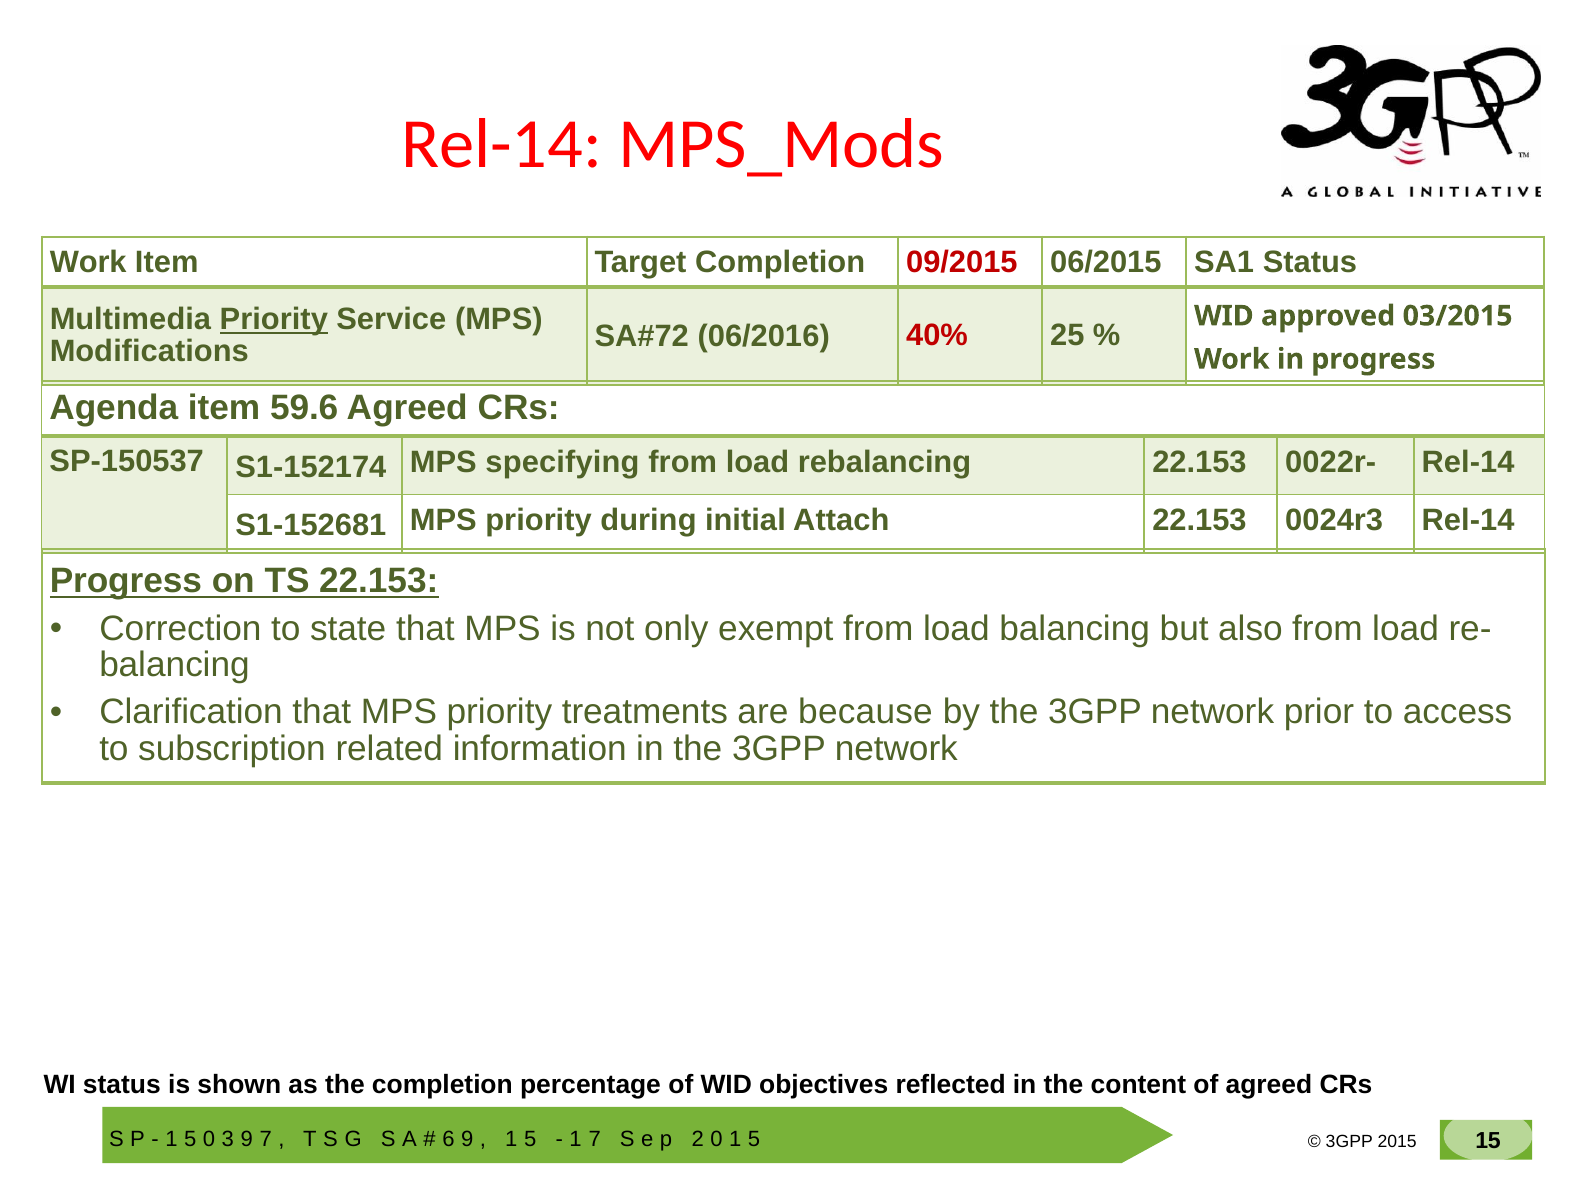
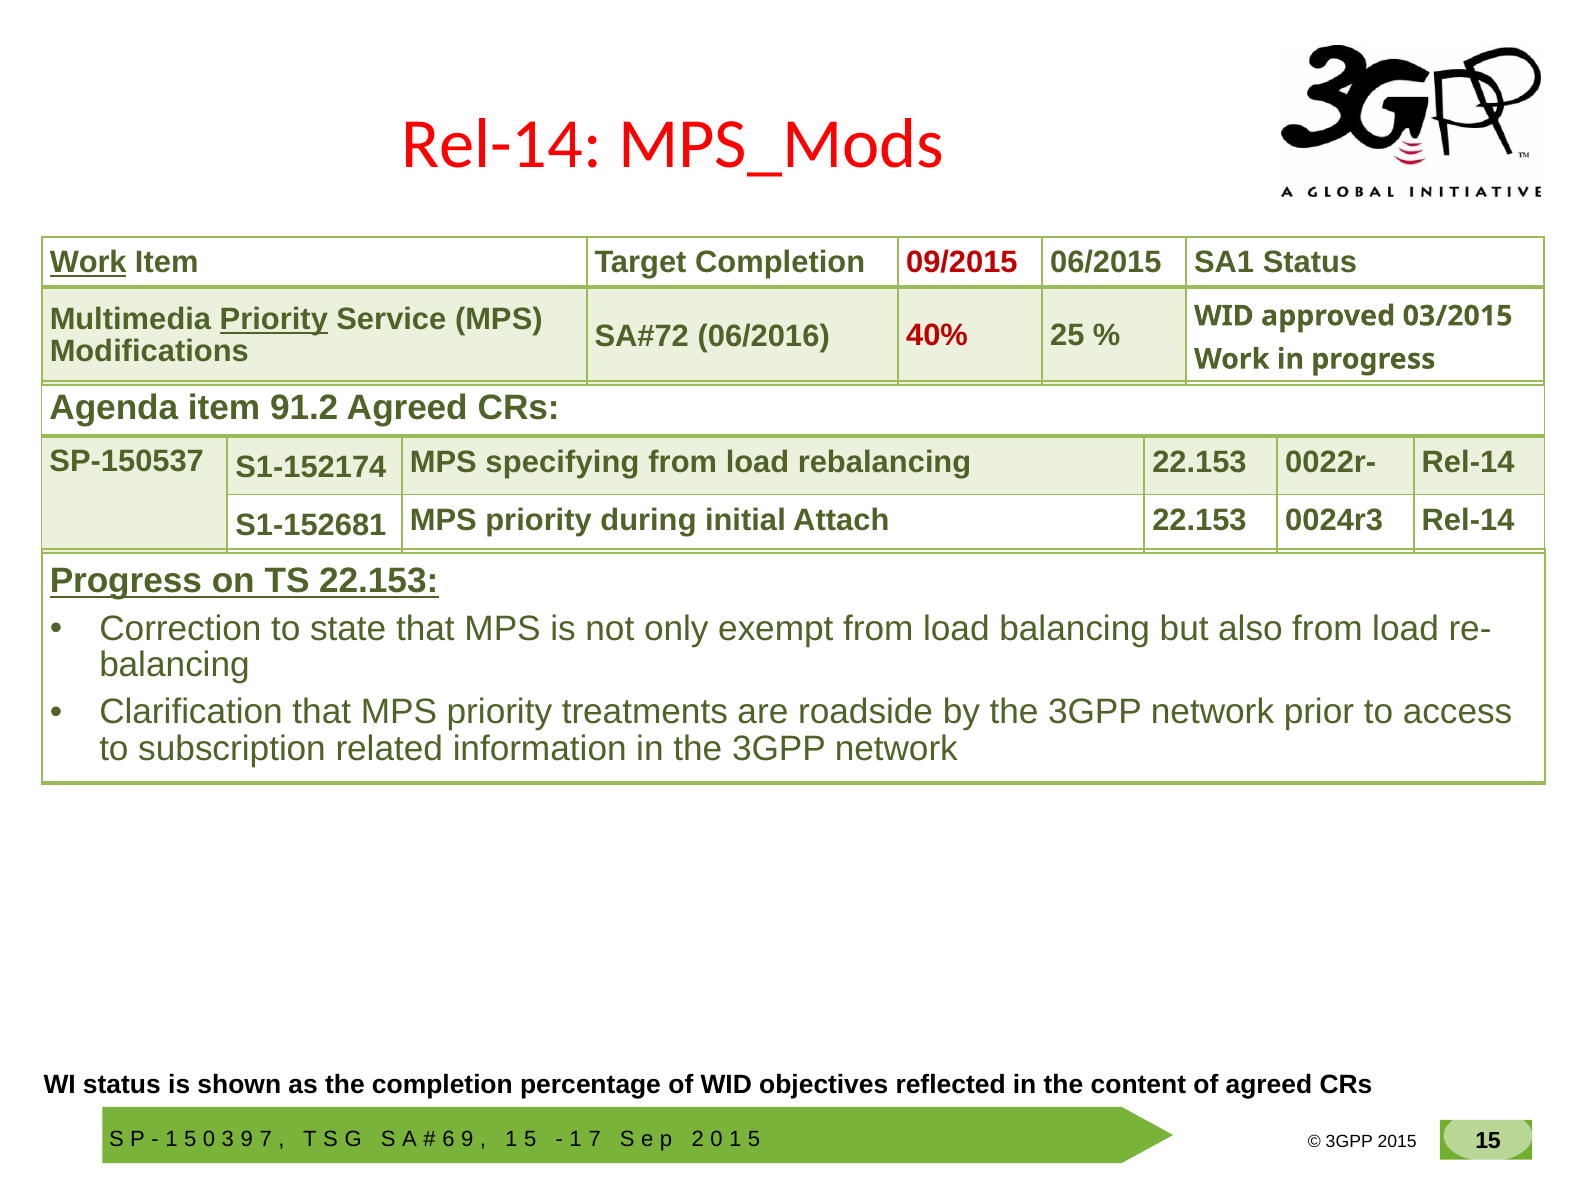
Work underline: none -> present (88, 262)
59.6: 59.6 -> 91.2 (304, 407)
because: because -> roadside (866, 712)
